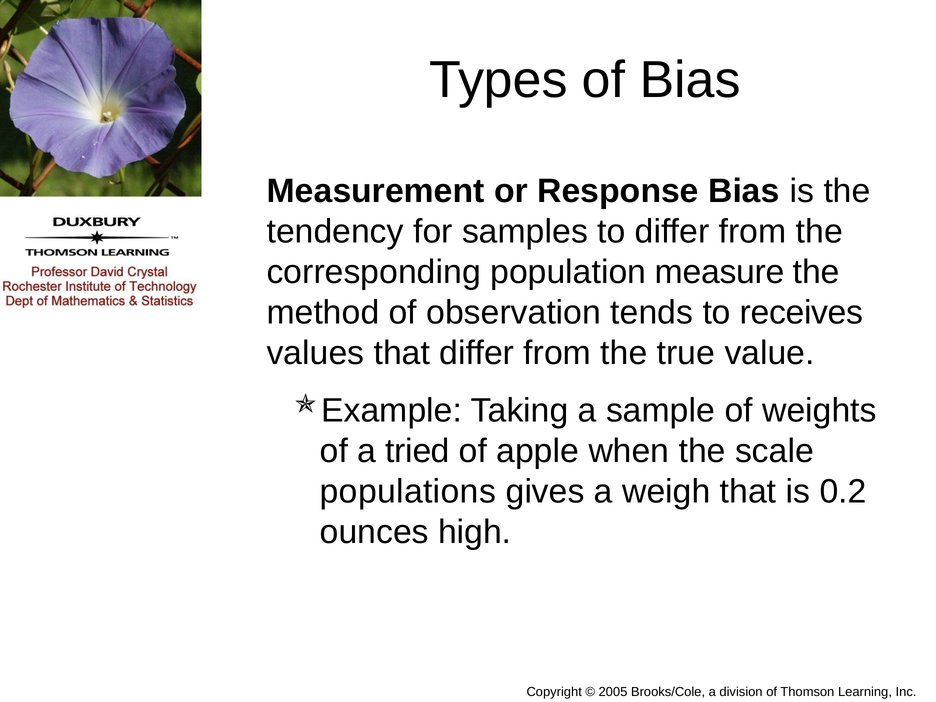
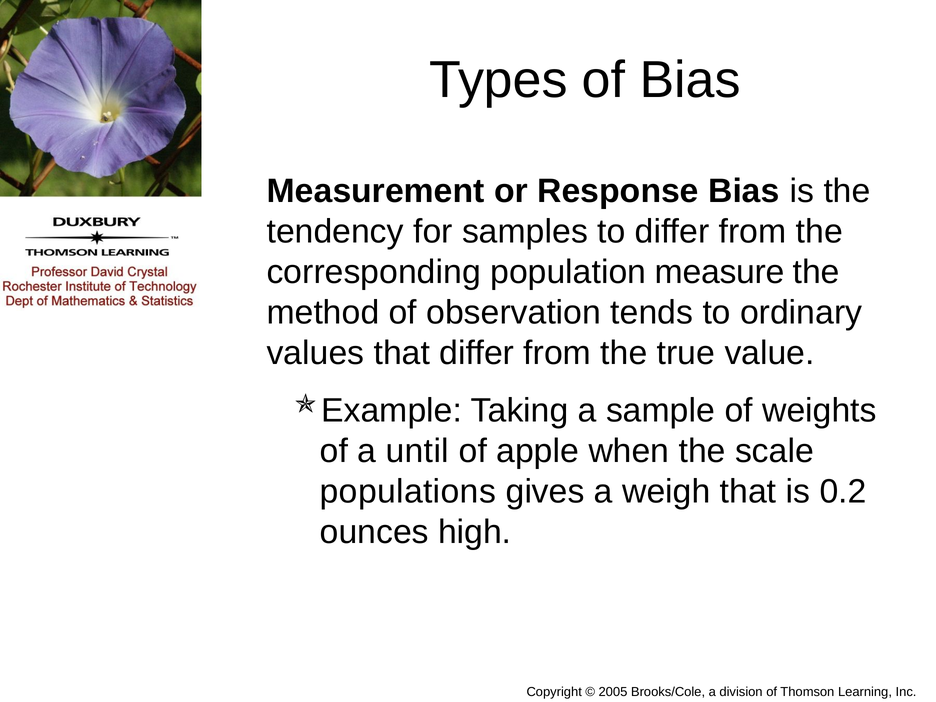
receives: receives -> ordinary (801, 313)
tried: tried -> until (417, 451)
